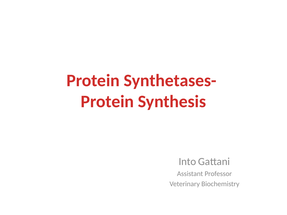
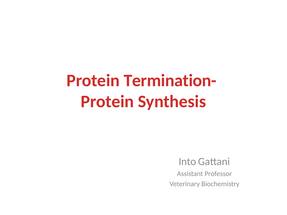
Synthetases-: Synthetases- -> Termination- (170, 81)
